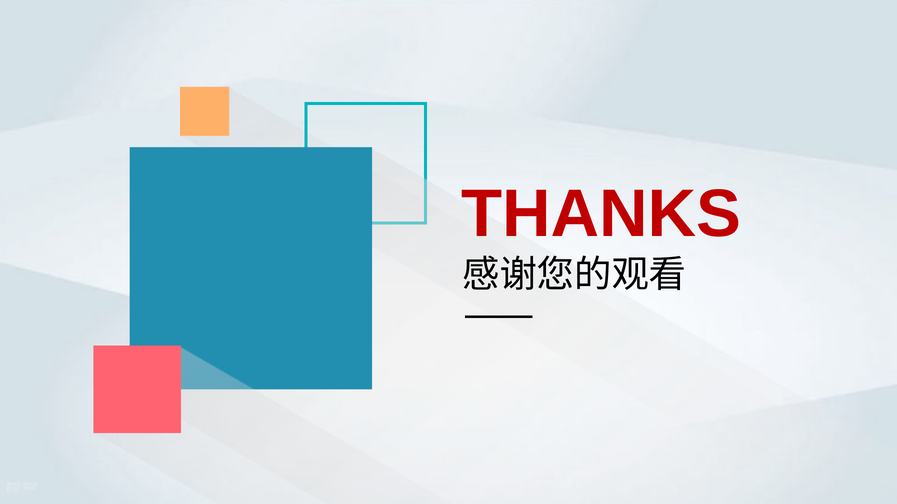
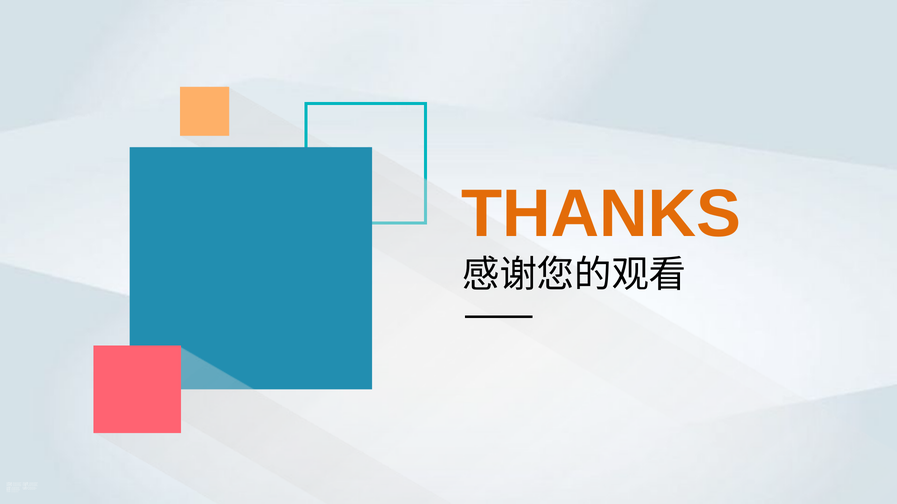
THANKS colour: red -> orange (601, 214)
